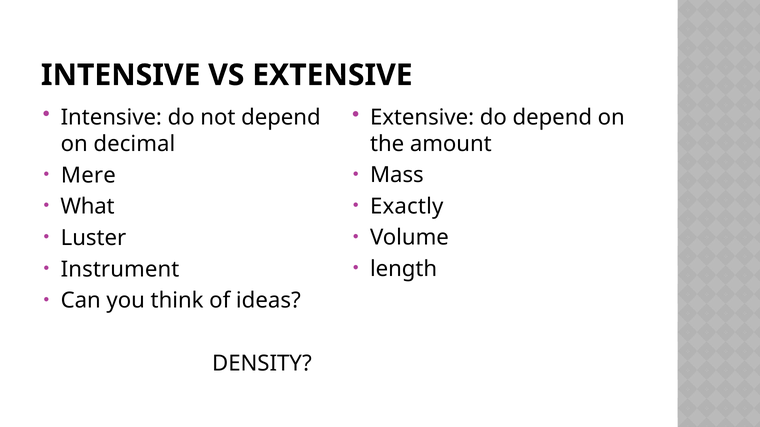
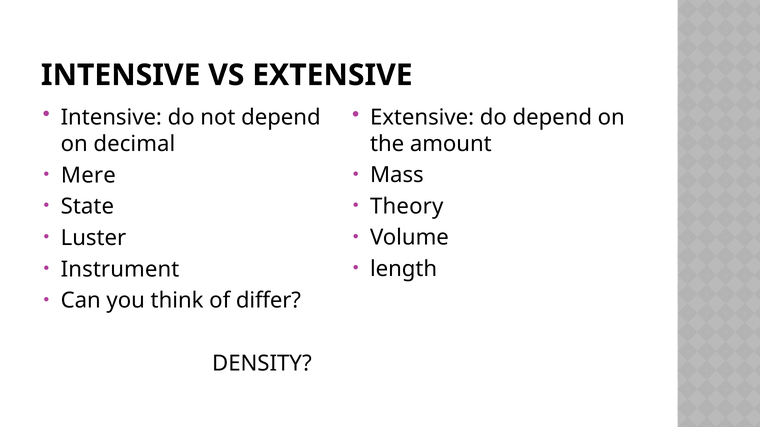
Exactly: Exactly -> Theory (407, 207)
What: What -> State (87, 207)
ideas: ideas -> differ (268, 301)
